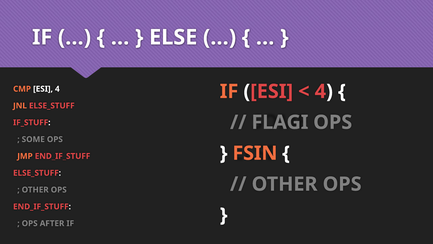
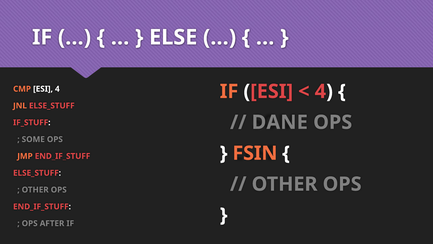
FLAGI: FLAGI -> DANE (280, 122)
